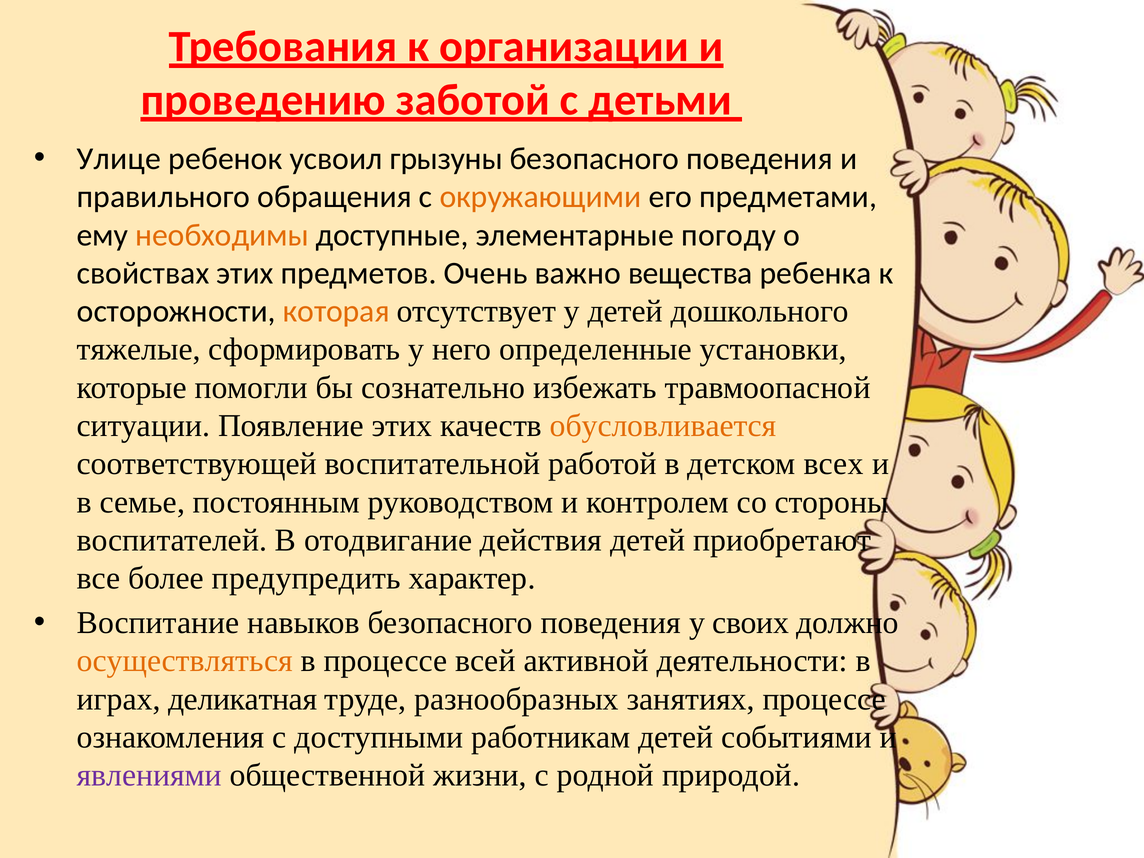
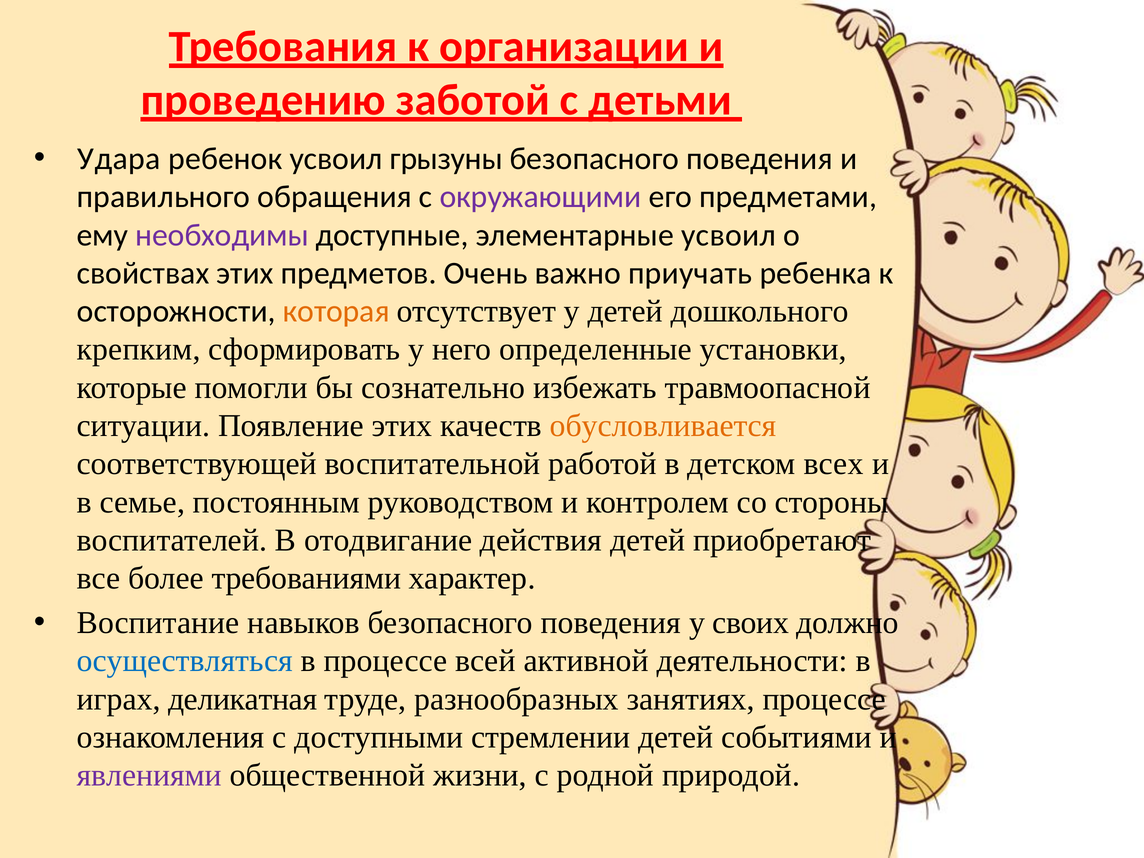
Улице: Улице -> Удара (119, 159)
окружающими colour: orange -> purple (540, 197)
необходимы colour: orange -> purple (222, 235)
элементарные погоду: погоду -> усвоил (729, 235)
вещества: вещества -> приучать (690, 273)
тяжелые: тяжелые -> крепким (139, 349)
предупредить: предупредить -> требованиями (306, 578)
осуществляться colour: orange -> blue (185, 661)
работникам: работникам -> стремлении (551, 737)
